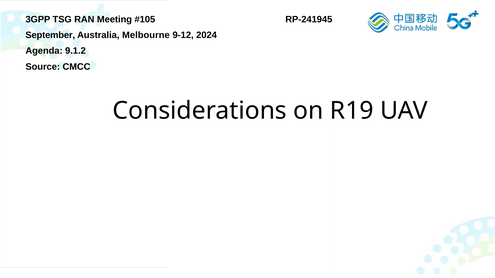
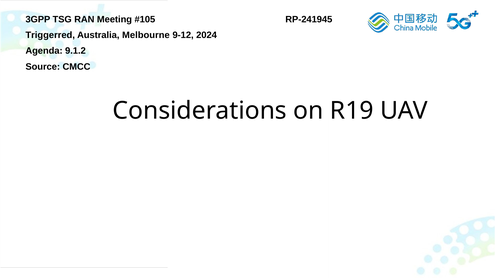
September: September -> Triggerred (50, 35)
